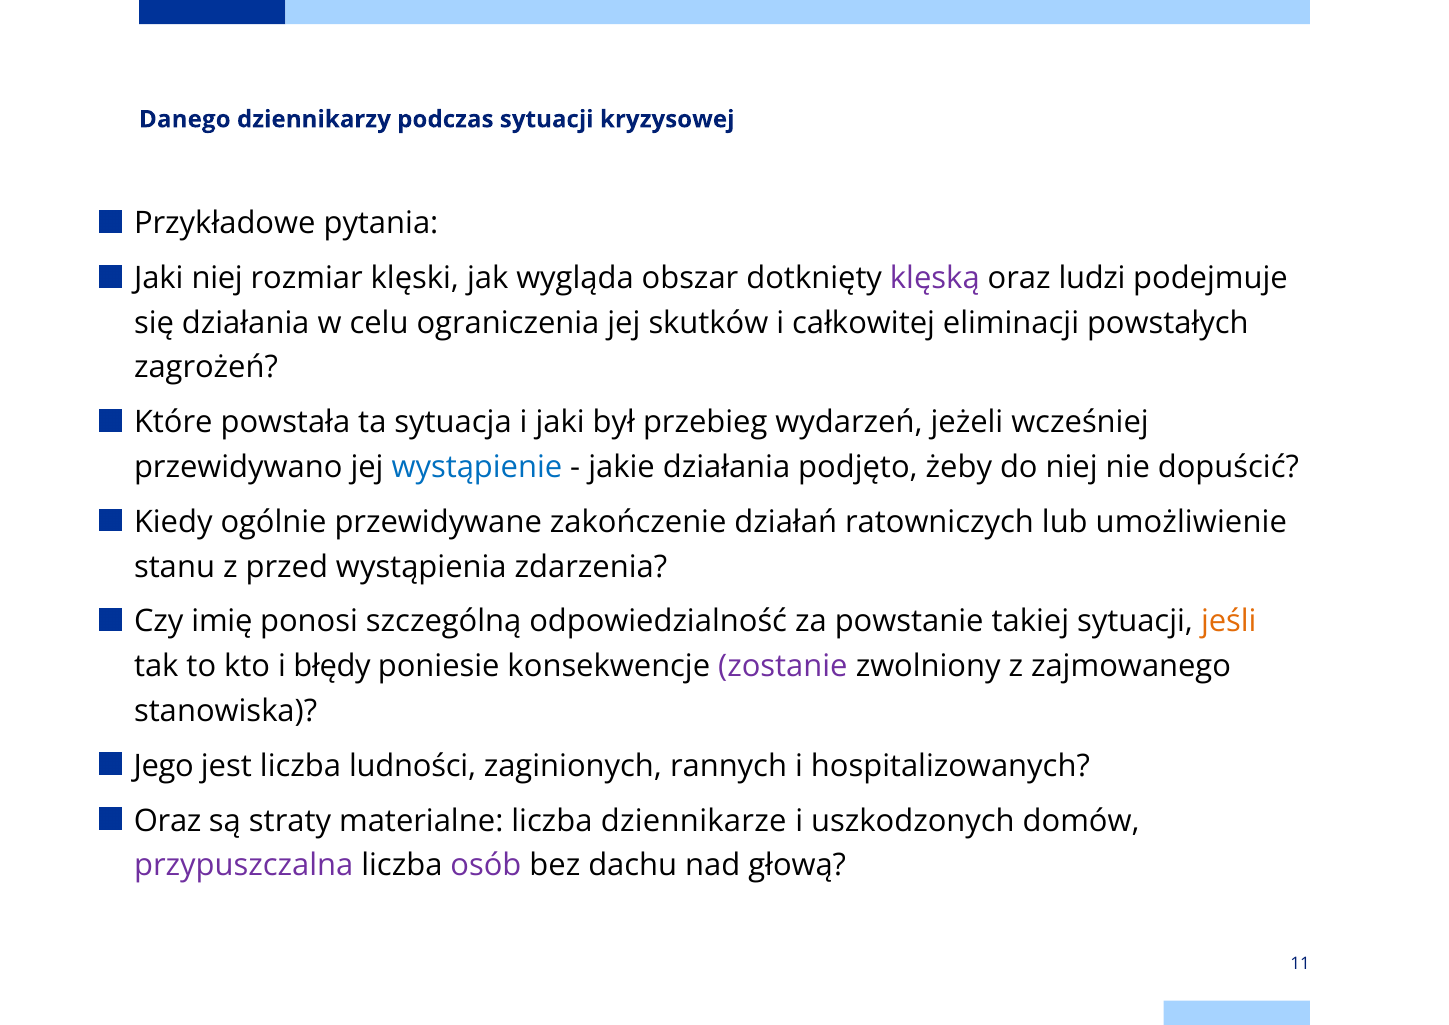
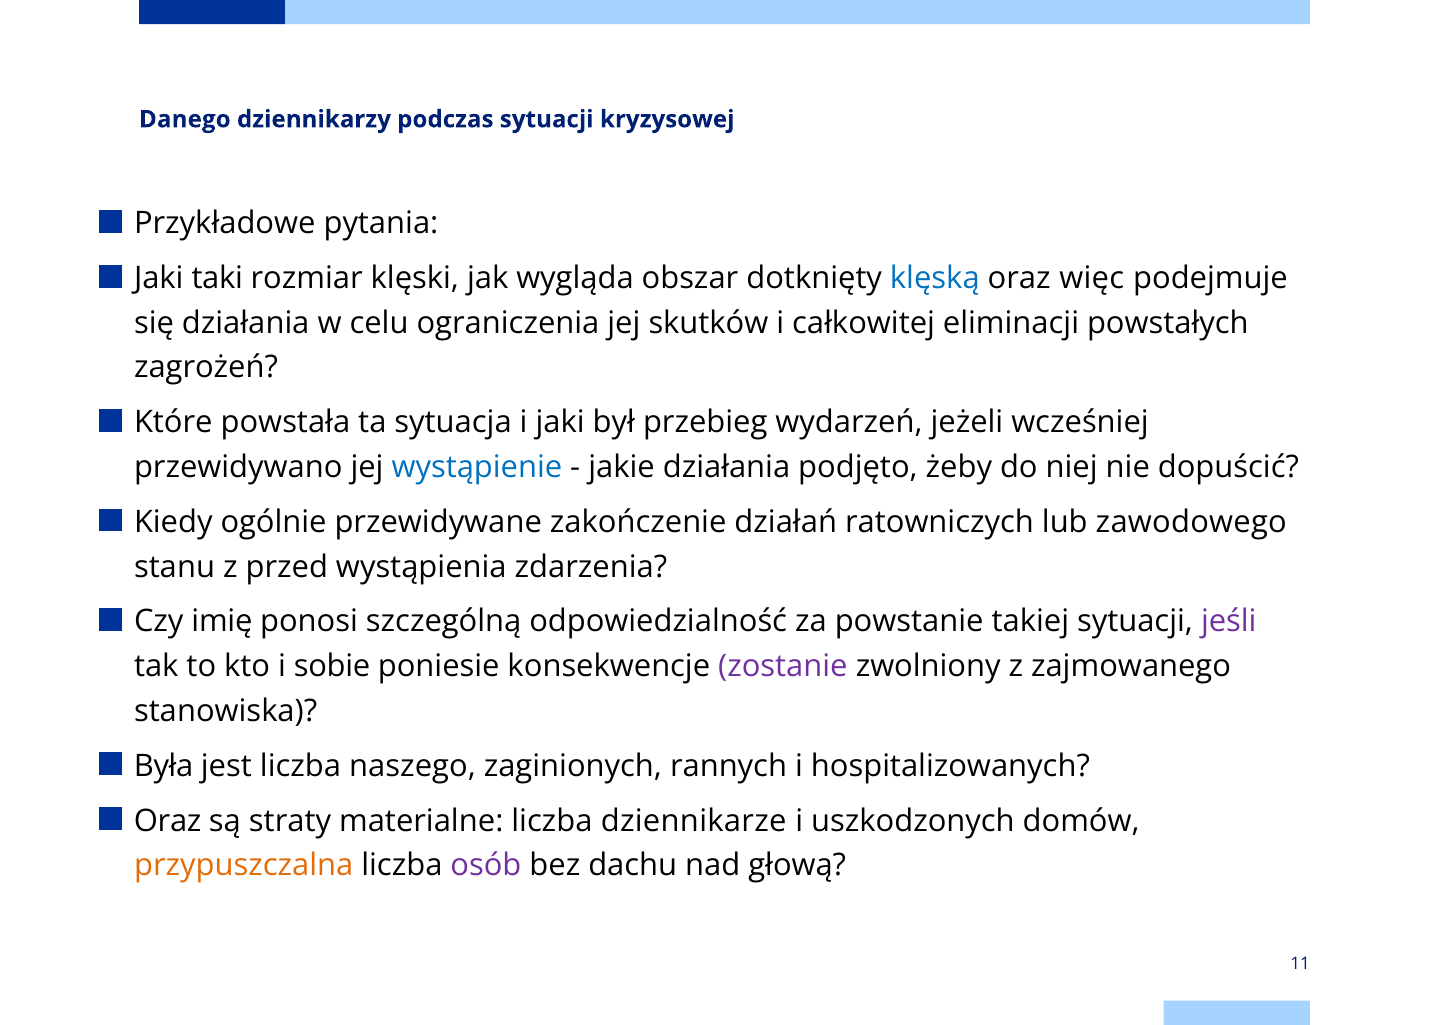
Jaki niej: niej -> taki (217, 278)
klęską colour: purple -> blue (935, 278)
ludzi: ludzi -> więc (1092, 278)
umożliwienie: umożliwienie -> zawodowego (1191, 522)
jeśli colour: orange -> purple (1229, 621)
błędy: błędy -> sobie (332, 666)
Jego: Jego -> Była (164, 766)
ludności: ludności -> naszego (412, 766)
przypuszczalna colour: purple -> orange (244, 865)
